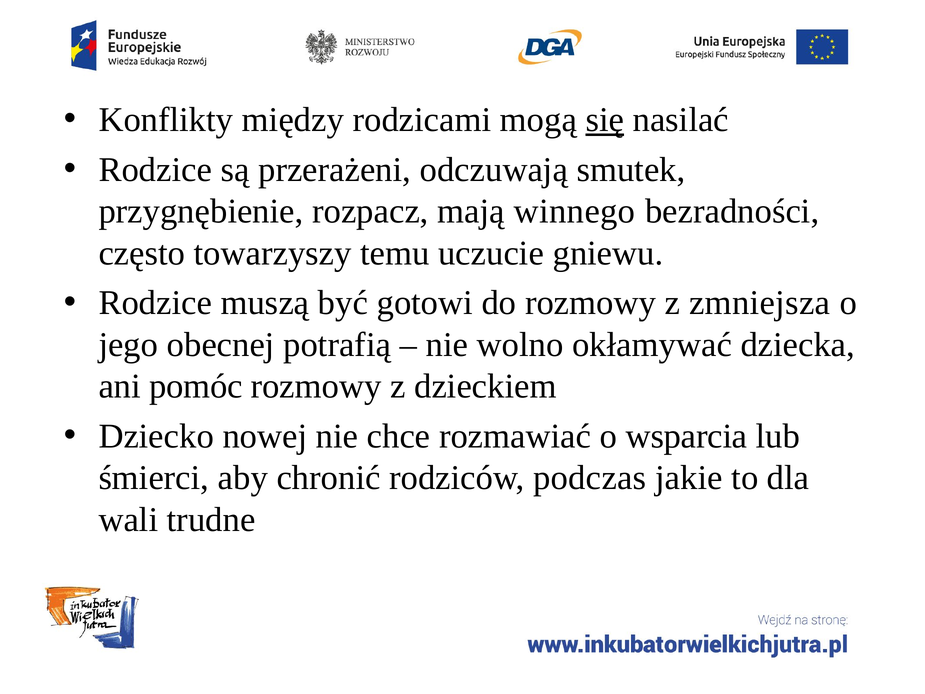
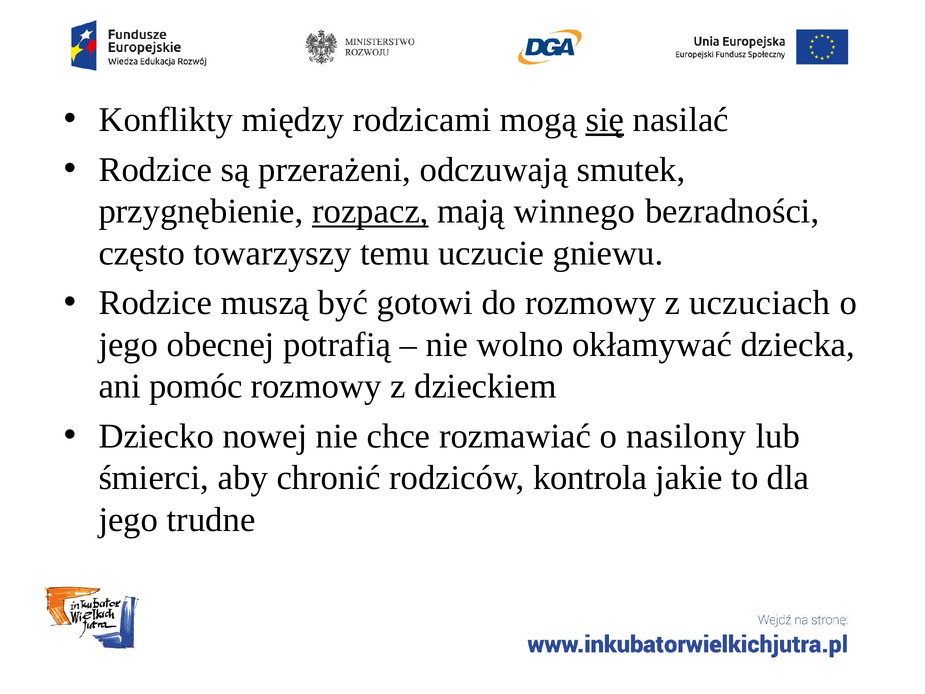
rozpacz underline: none -> present (370, 211)
zmniejsza: zmniejsza -> uczuciach (760, 303)
wsparcia: wsparcia -> nasilony (686, 436)
podczas: podczas -> kontrola (590, 478)
wali: wali -> jego (128, 519)
